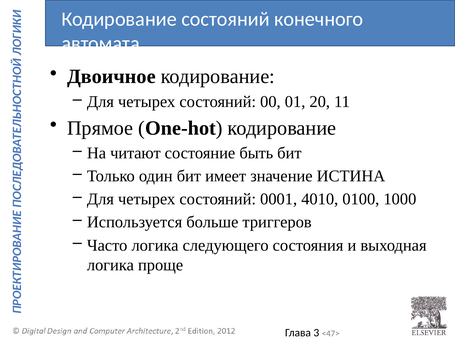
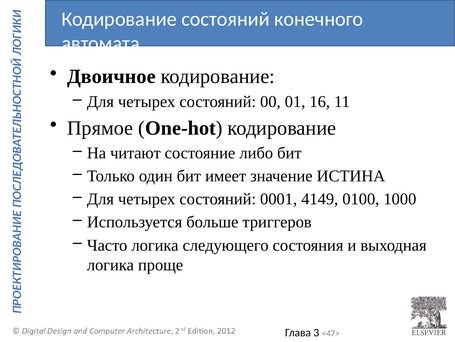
20: 20 -> 16 (320, 101)
быть: быть -> либо (256, 153)
4010: 4010 -> 4149 (320, 199)
